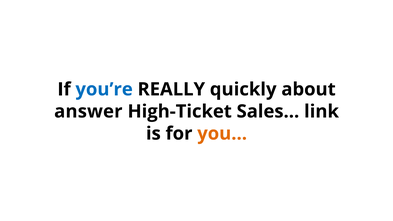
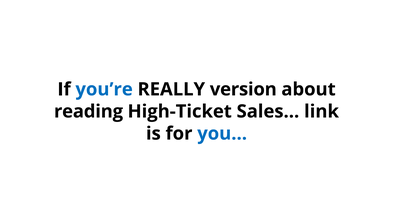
quickly: quickly -> version (243, 89)
answer: answer -> reading (89, 111)
you colour: orange -> blue (222, 134)
